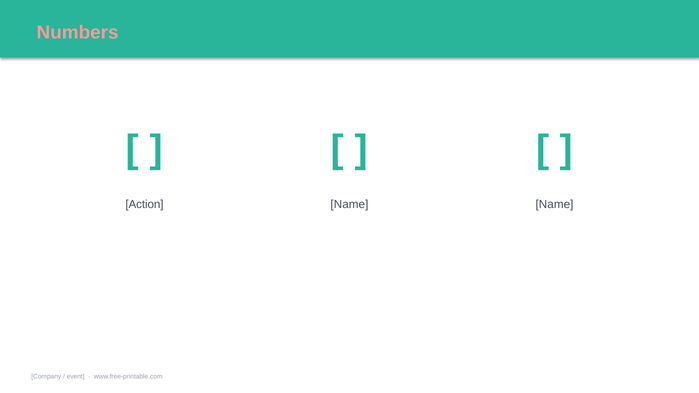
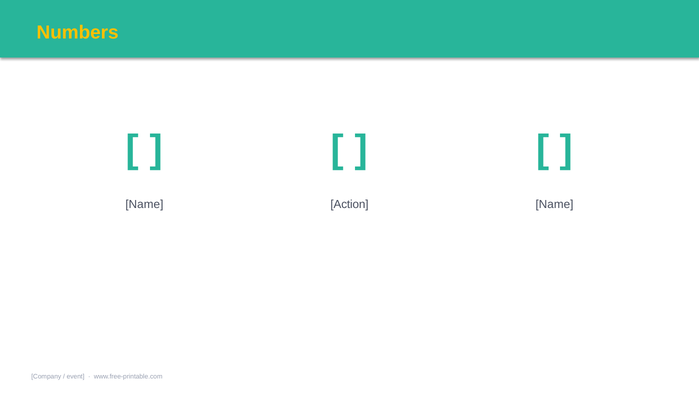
Numbers colour: pink -> yellow (78, 33)
Action: Action -> Name (144, 204)
Name: Name -> Action (350, 204)
